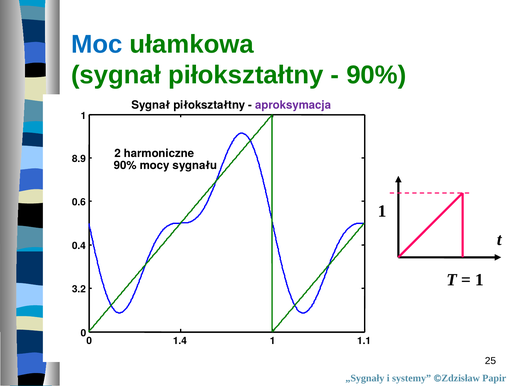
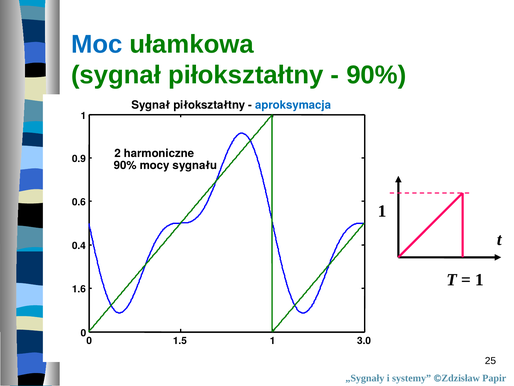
aproksymacja colour: purple -> blue (293, 105)
8.9: 8.9 -> 0.9 (79, 159)
3.2: 3.2 -> 1.6 (79, 289)
1.4: 1.4 -> 1.5 (180, 340)
1.1: 1.1 -> 3.0 (364, 340)
